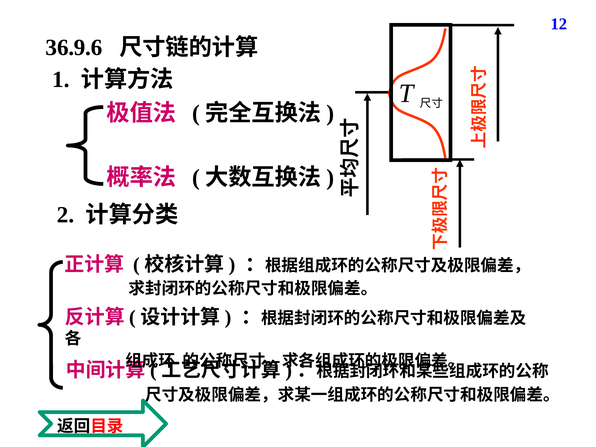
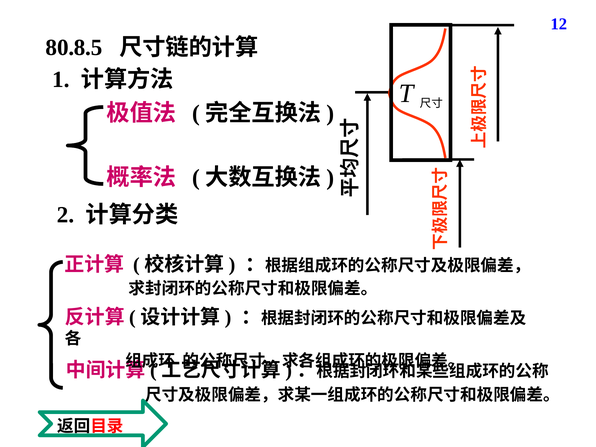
36.9.6: 36.9.6 -> 80.8.5 (74, 48)
